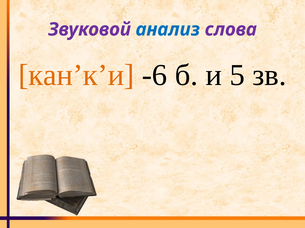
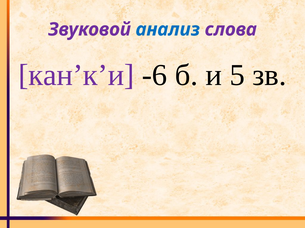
кан’к’и colour: orange -> purple (76, 75)
